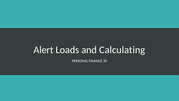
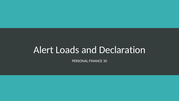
Calculating: Calculating -> Declaration (122, 50)
